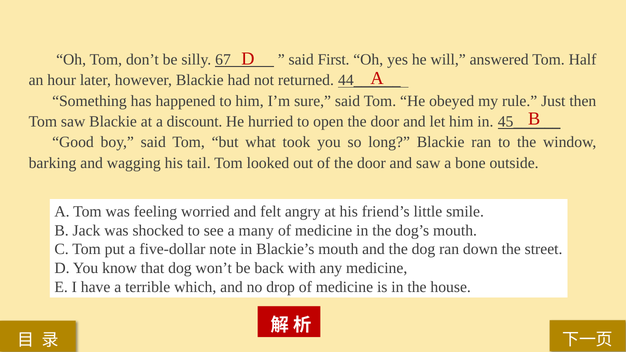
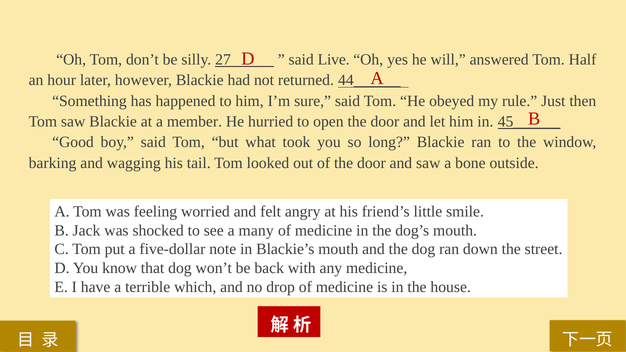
67: 67 -> 27 (223, 60)
First: First -> Live (334, 60)
discount: discount -> member (194, 122)
